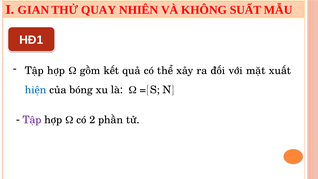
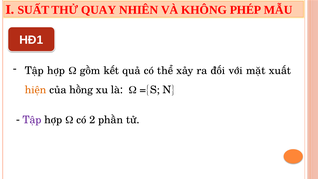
GIAN: GIAN -> SUẤT (33, 10)
SUẤT: SUẤT -> PHÉP (245, 10)
hiện colour: blue -> orange (36, 90)
bóng: bóng -> hồng (81, 90)
